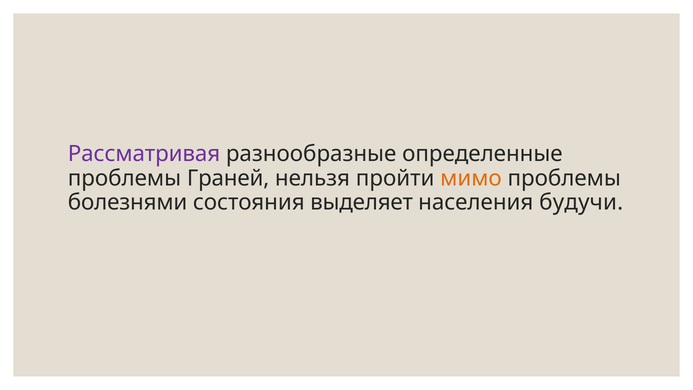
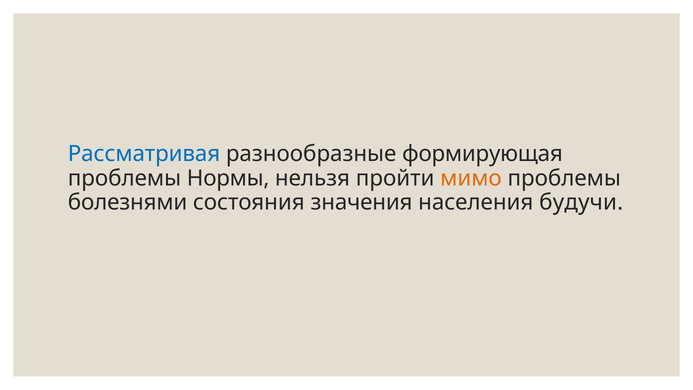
Рассматривая colour: purple -> blue (144, 154)
определенные: определенные -> формирующая (483, 154)
Граней: Граней -> Нормы (228, 178)
выделяет: выделяет -> значения (362, 202)
